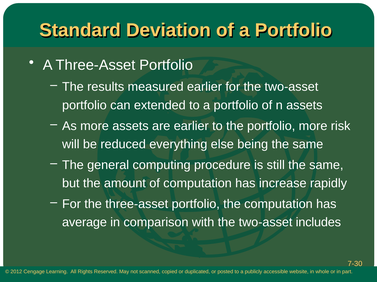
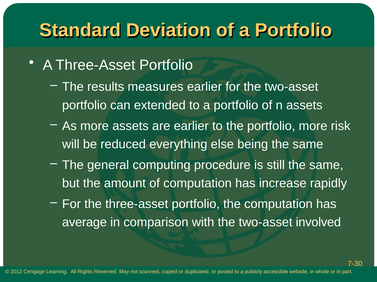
measured: measured -> measures (156, 87)
includes: includes -> involved (318, 223)
